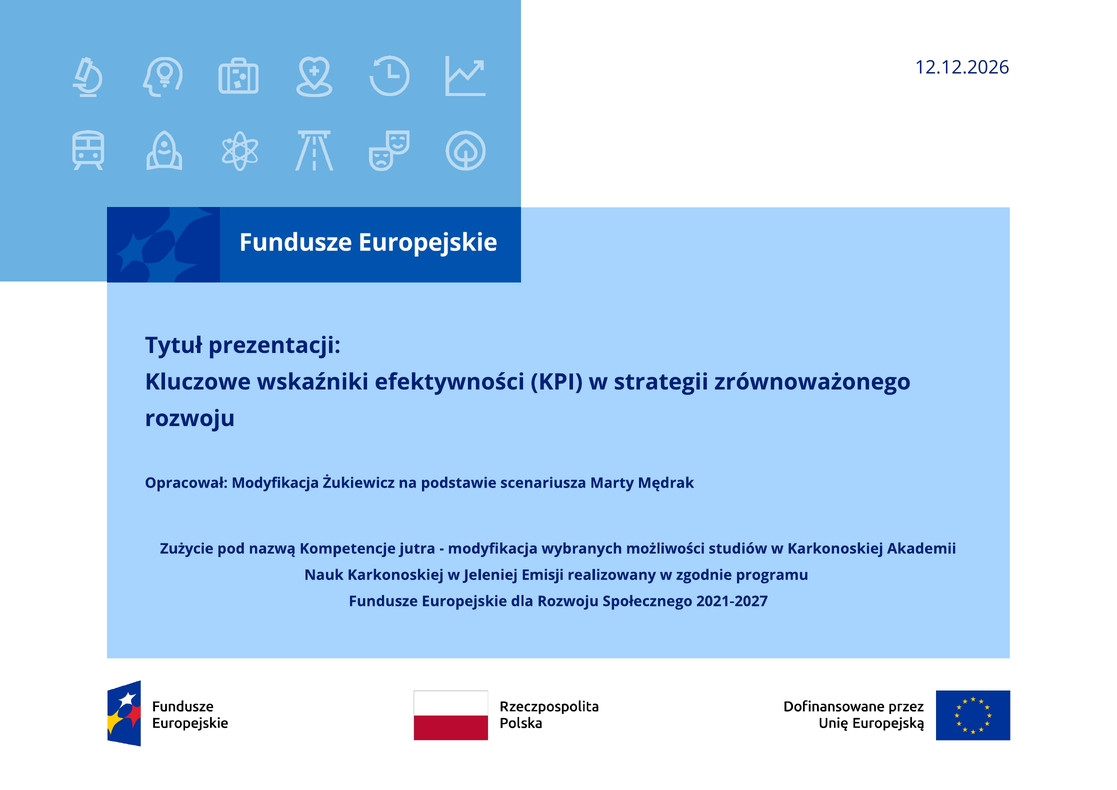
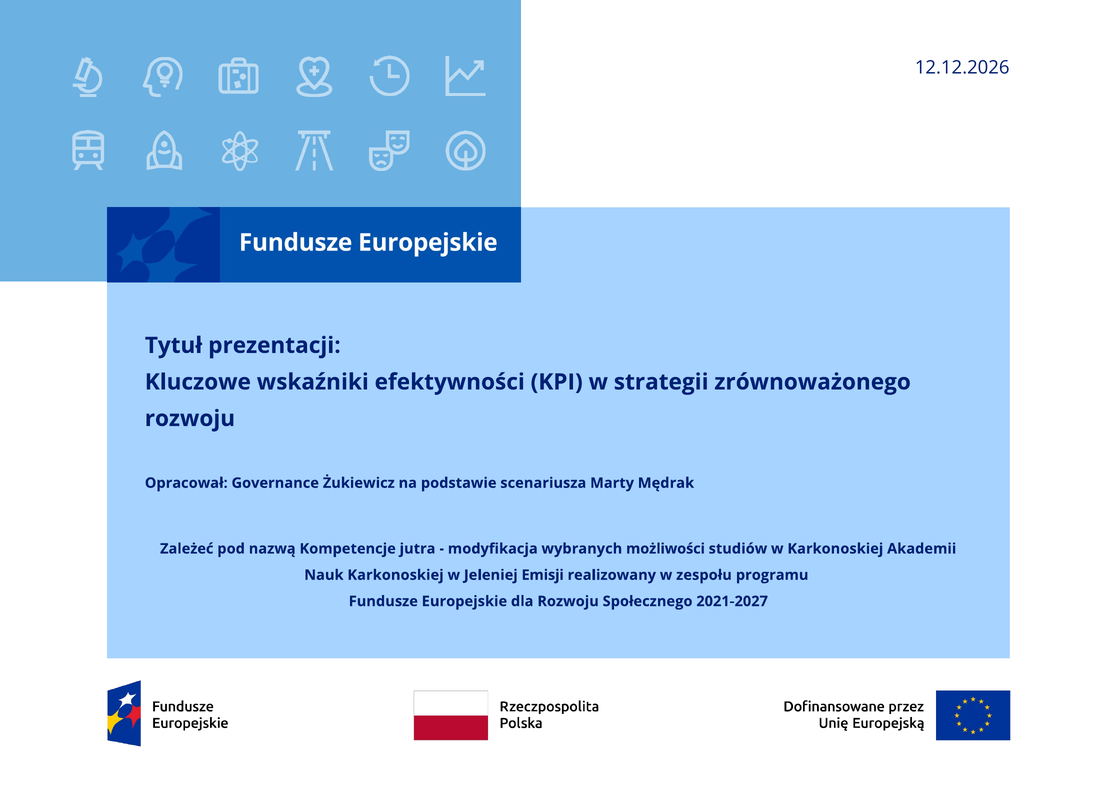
Opracował Modyfikacja: Modyfikacja -> Governance (275, 483)
Zużycie: Zużycie -> Zależeć (187, 549)
zgodnie: zgodnie -> zespołu (704, 575)
